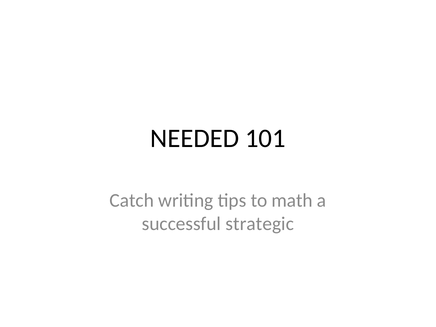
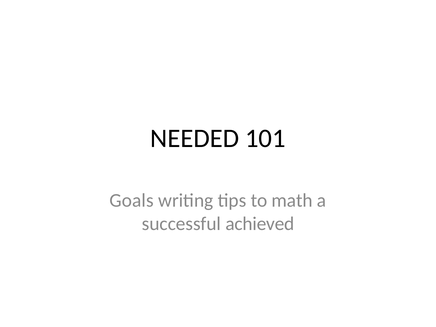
Catch: Catch -> Goals (132, 200)
strategic: strategic -> achieved (260, 224)
